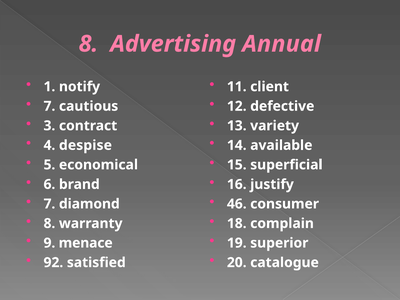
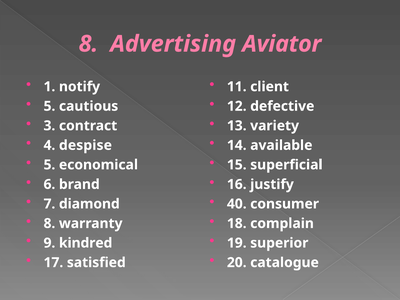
Annual: Annual -> Aviator (282, 44)
7: 7 -> 5 (49, 106)
46: 46 -> 40 (237, 204)
menace: menace -> kindred (86, 243)
92: 92 -> 17 (53, 263)
